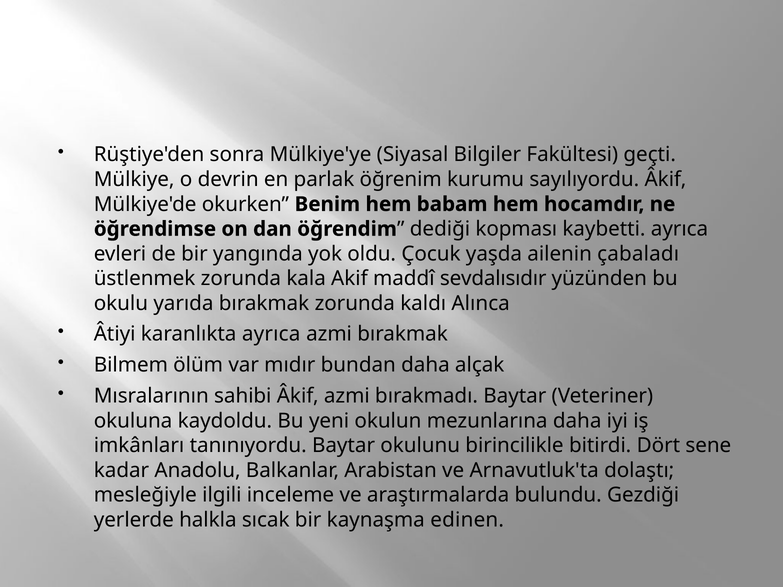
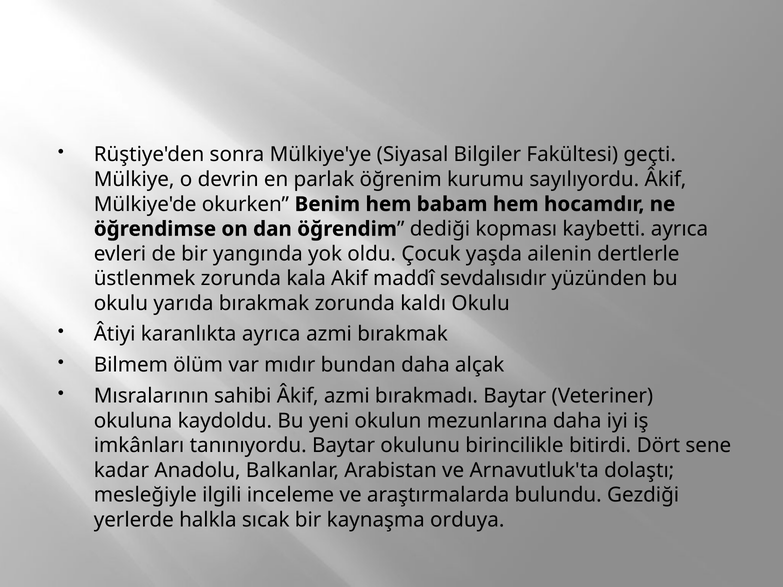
çabaladı: çabaladı -> dertlerle (638, 254)
kaldı Alınca: Alınca -> Okulu (481, 303)
edinen: edinen -> orduya (467, 520)
